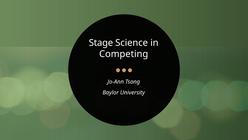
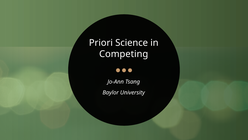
Stage: Stage -> Priori (101, 43)
